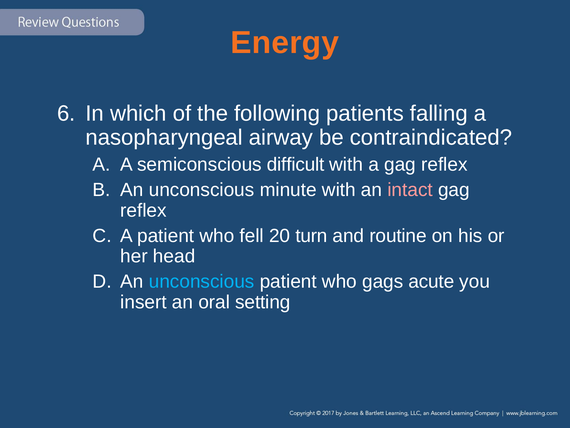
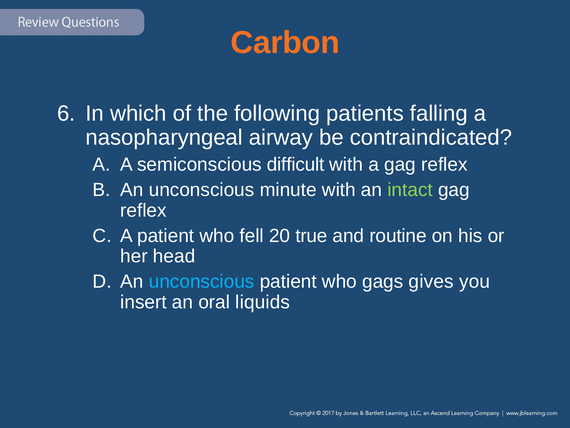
Energy: Energy -> Carbon (285, 43)
intact colour: pink -> light green (410, 190)
turn: turn -> true (311, 236)
acute: acute -> gives (431, 281)
setting: setting -> liquids (263, 302)
